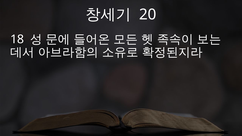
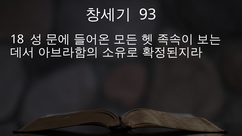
20: 20 -> 93 (148, 15)
